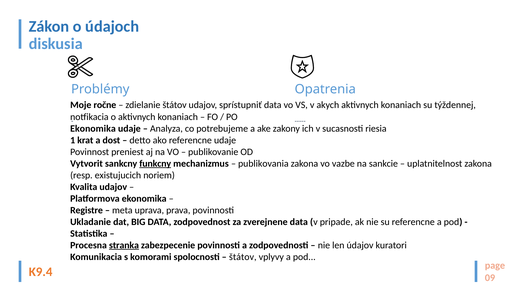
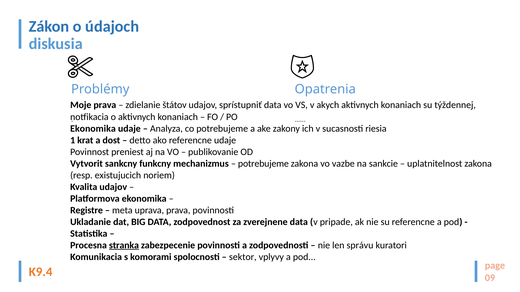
Moje ročne: ročne -> prava (105, 105)
funkcny underline: present -> none (155, 164)
publikovania: publikovania -> potrebujeme (263, 164)
údajov: údajov -> správu (360, 246)
štátov: štátov -> sektor (243, 257)
